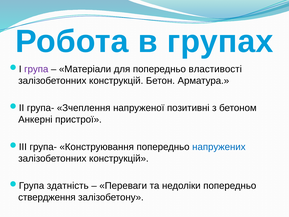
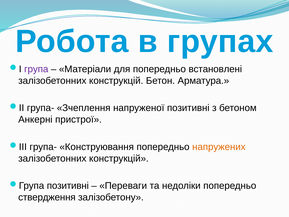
властивості: властивості -> встановлені (215, 69)
напружених colour: blue -> orange (219, 147)
здатність: здатність -> позитивні (68, 186)
